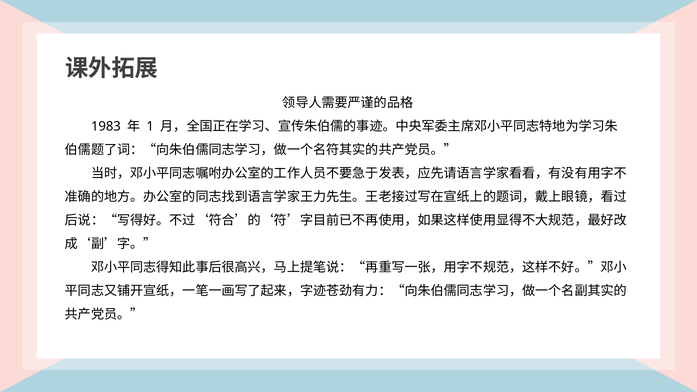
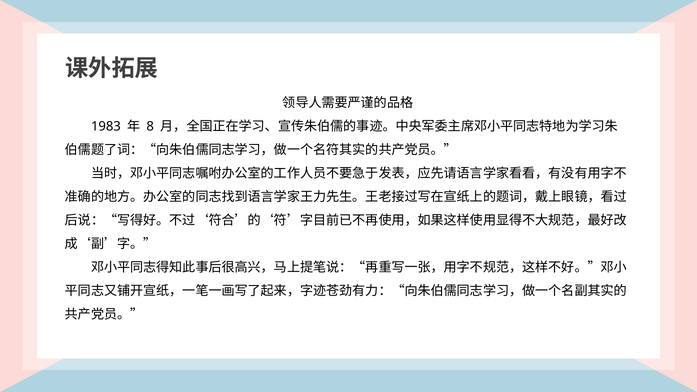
1: 1 -> 8 (150, 126)
